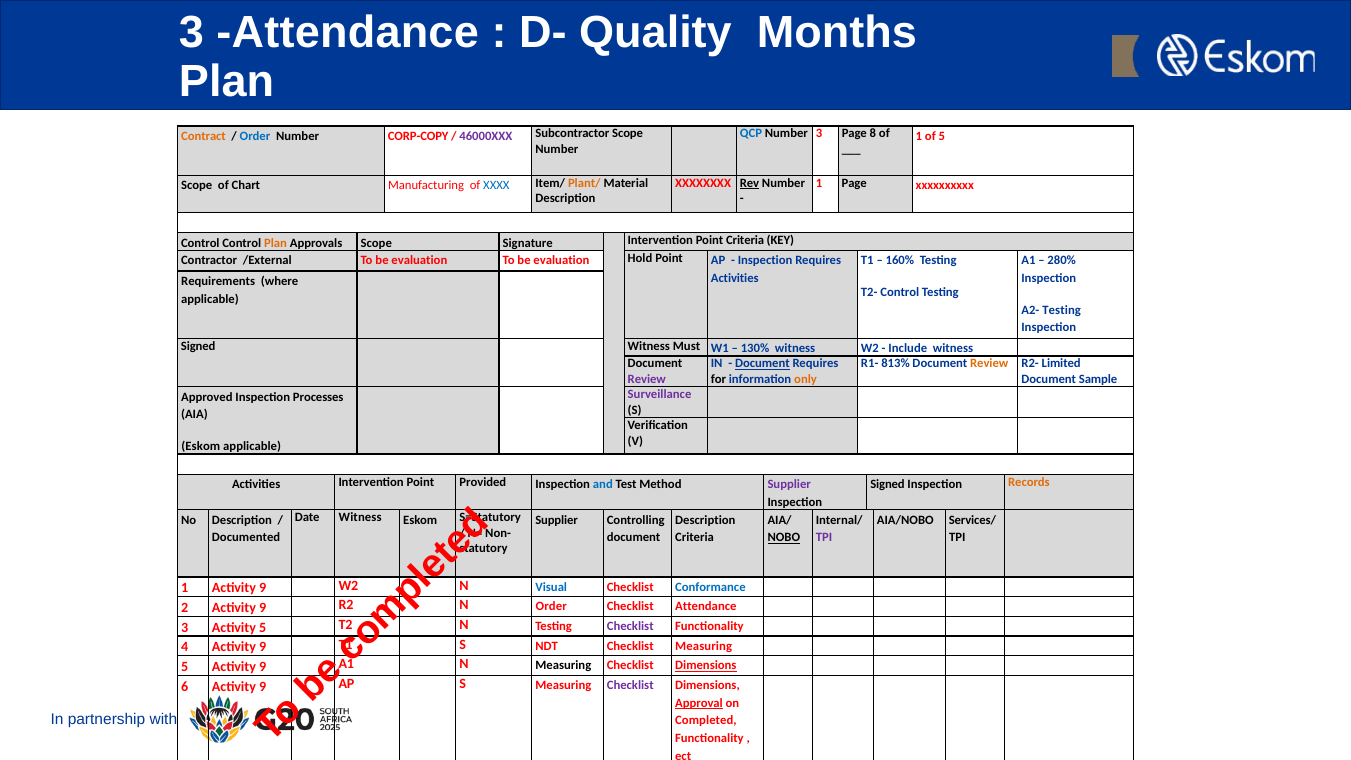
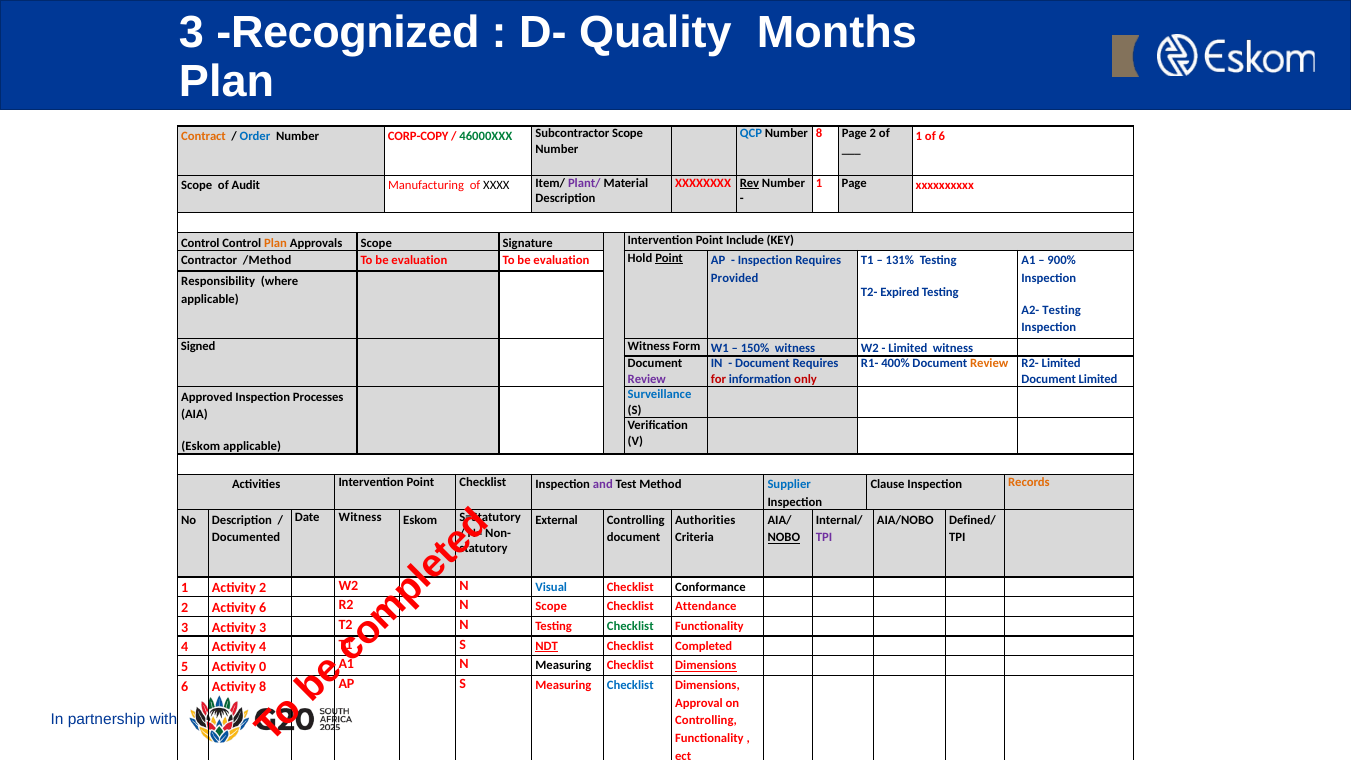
3 Attendance: Attendance -> Recognized (348, 33)
Number 3: 3 -> 8 (819, 134)
Page 8: 8 -> 2 (873, 134)
46000XXX colour: purple -> green (486, 136)
of 5: 5 -> 6 (942, 136)
Chart: Chart -> Audit (246, 185)
XXXX colour: blue -> black (496, 185)
Plant/ colour: orange -> purple (584, 183)
Point Criteria: Criteria -> Include (745, 241)
/External: /External -> /Method (267, 261)
Point underline: none -> present (669, 258)
160%: 160% -> 131% (900, 261)
280%: 280% -> 900% (1062, 261)
Activities: Activities -> Provided (735, 278)
Requirements: Requirements -> Responsibility (218, 281)
T2- Control: Control -> Expired (900, 292)
Must: Must -> Form (687, 346)
130%: 130% -> 150% (755, 348)
Include: Include -> Limited (908, 348)
Document underline: present -> none (762, 364)
813%: 813% -> 400% (896, 364)
for colour: black -> red (718, 379)
only colour: orange -> red (806, 379)
Document Sample: Sample -> Limited (1098, 379)
Surveillance colour: purple -> blue (660, 395)
Point Provided: Provided -> Checklist (483, 482)
and colour: blue -> purple (603, 484)
Supplier colour: purple -> blue (789, 484)
Signed: Signed -> Clause (888, 484)
Supplier: Supplier -> External (557, 520)
Description: Description -> Authorities (705, 520)
Services/: Services/ -> Defined/ (972, 520)
1 Activity 9: 9 -> 2 (263, 588)
Conformance colour: blue -> black (710, 587)
2 Activity 9: 9 -> 6 (263, 608)
N Order: Order -> Scope (551, 607)
Activity 5: 5 -> 3 (263, 627)
Checklist colour: purple -> green (630, 626)
4 Activity 9: 9 -> 4 (263, 647)
NDT underline: none -> present (547, 646)
Checklist Measuring: Measuring -> Completed (704, 646)
5 Activity 9: 9 -> 0 (263, 667)
6 Activity 9: 9 -> 8 (263, 686)
Checklist colour: purple -> blue (630, 685)
Approval underline: present -> none (699, 703)
Completed: Completed -> Controlling (706, 721)
